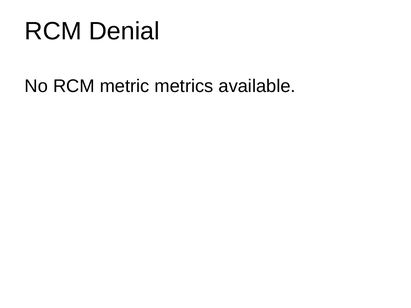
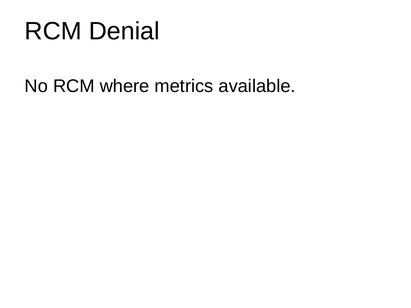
metric: metric -> where (125, 86)
